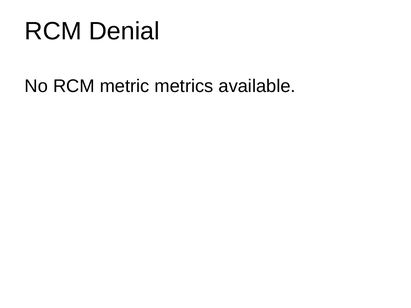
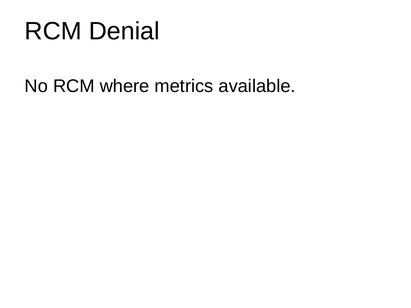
metric: metric -> where (125, 86)
